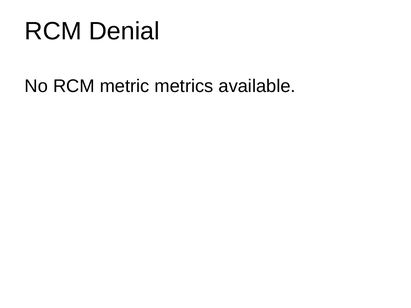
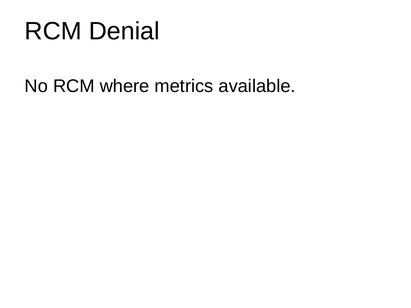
metric: metric -> where (125, 86)
